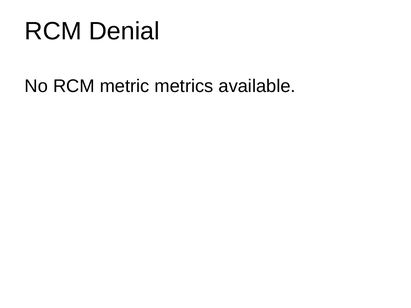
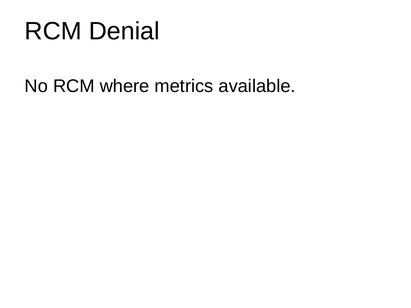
metric: metric -> where (125, 86)
